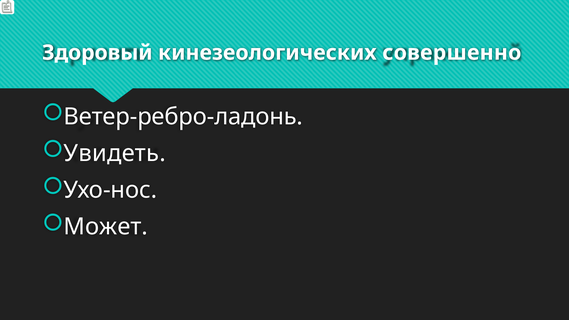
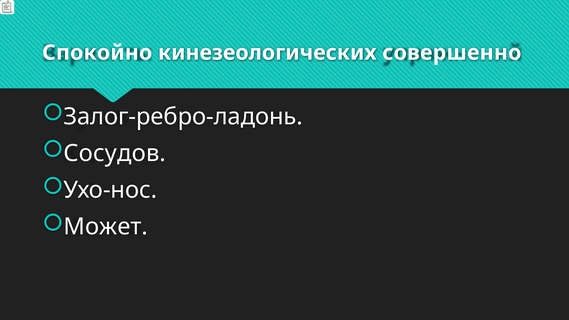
Здоровый: Здоровый -> Спокойно (97, 53)
Ветер-ребро-ладонь: Ветер-ребро-ладонь -> Залог-ребро-ладонь (183, 117)
Увидеть: Увидеть -> Сосудов (115, 153)
